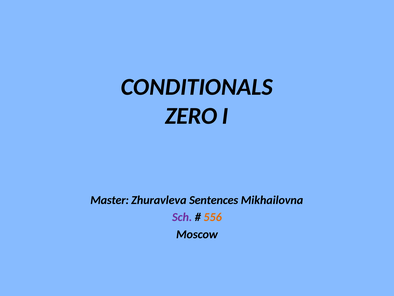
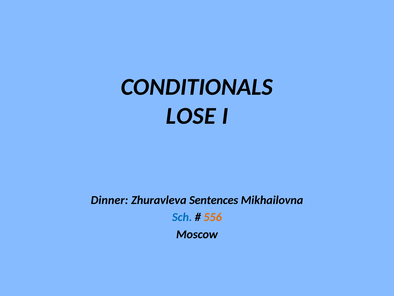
ZERO: ZERO -> LOSE (191, 116)
Master: Master -> Dinner (109, 200)
Sch colour: purple -> blue (182, 217)
